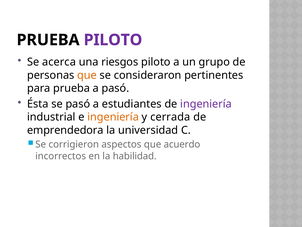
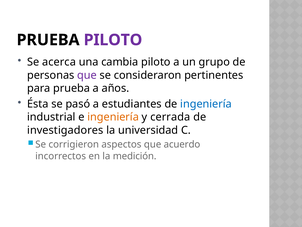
riesgos: riesgos -> cambia (120, 62)
que colour: orange -> purple (87, 75)
a pasó: pasó -> años (115, 88)
ingeniería colour: purple -> blue (206, 104)
emprendedora: emprendedora -> investigadores (65, 130)
habilidad: habilidad -> medición (135, 156)
